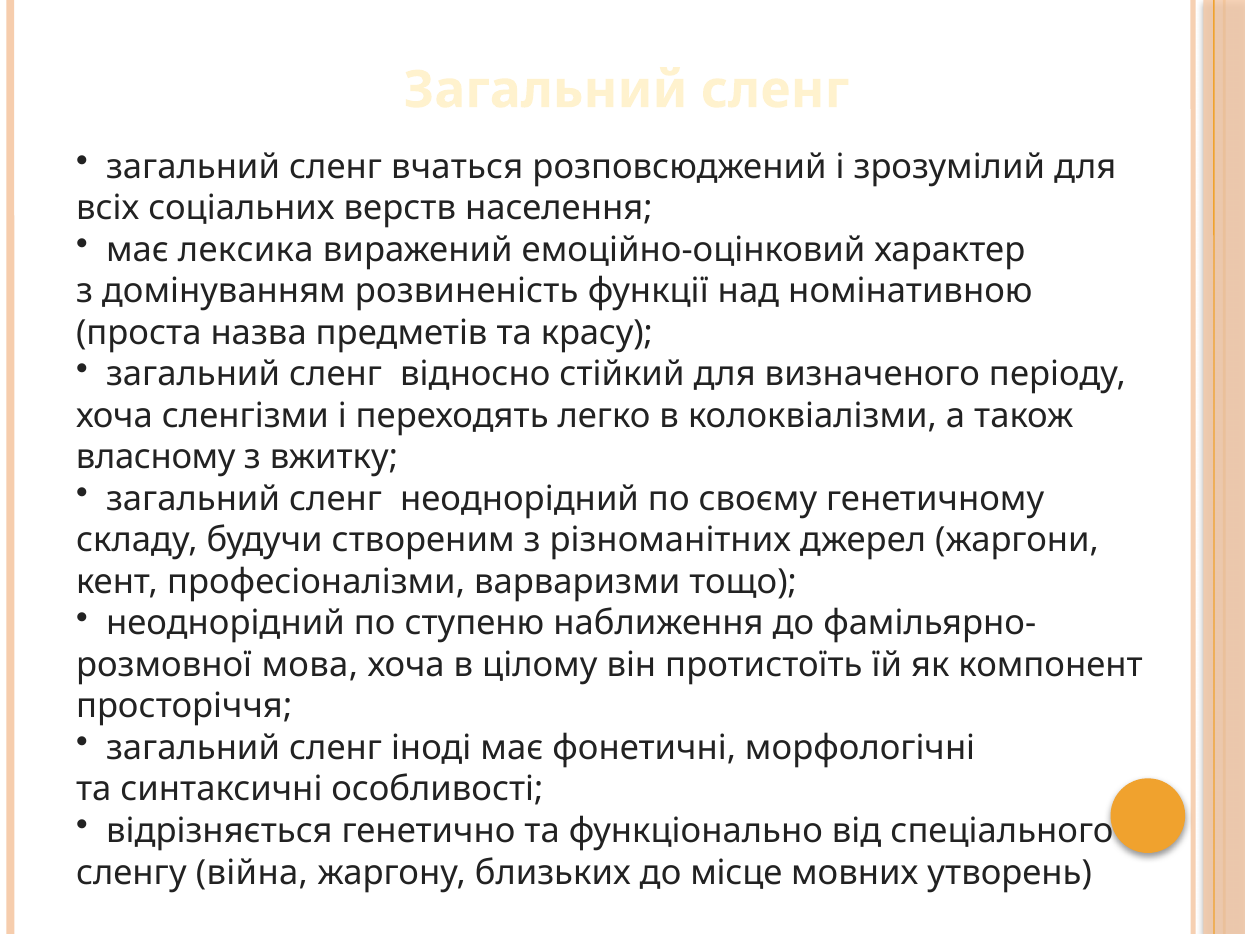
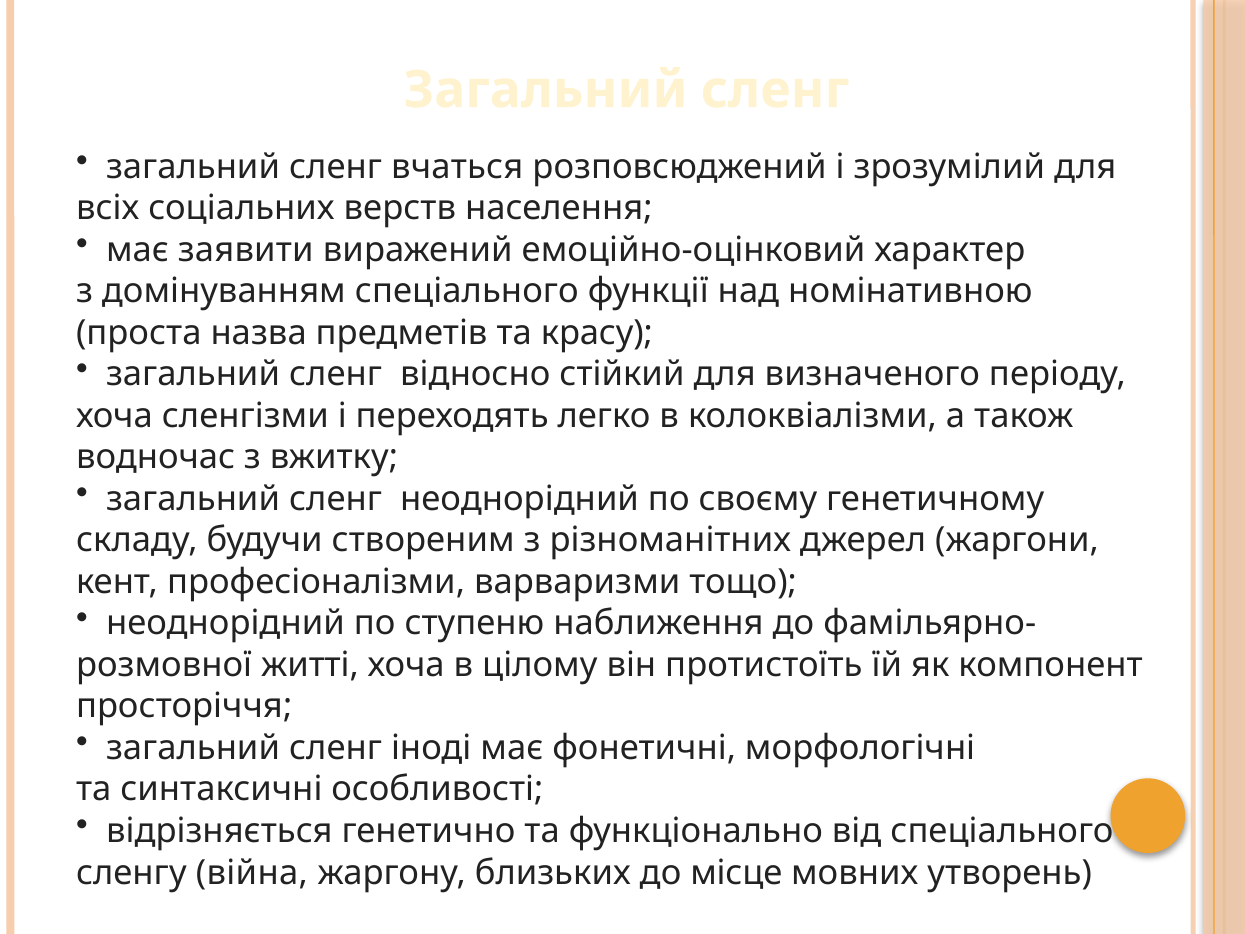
лексика: лексика -> заявити (246, 250)
домінуванням розвиненість: розвиненість -> спеціального (467, 291)
власному: власному -> водночас (156, 457)
мова: мова -> житті (310, 665)
